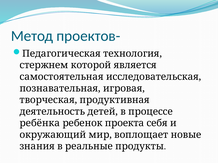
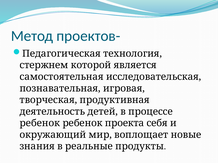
ребёнка: ребёнка -> ребенок (40, 123)
